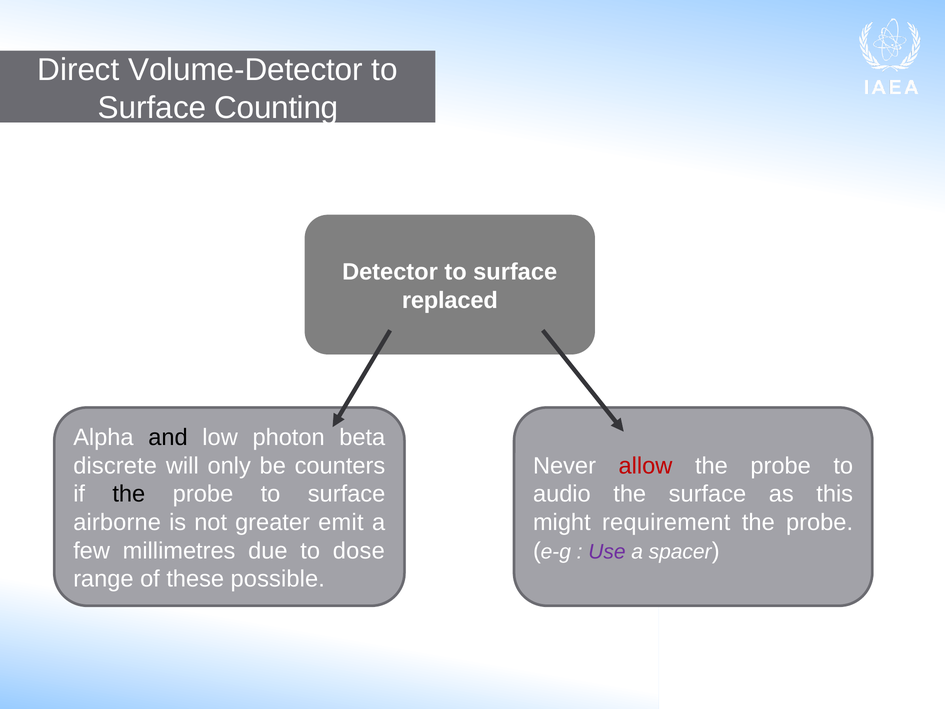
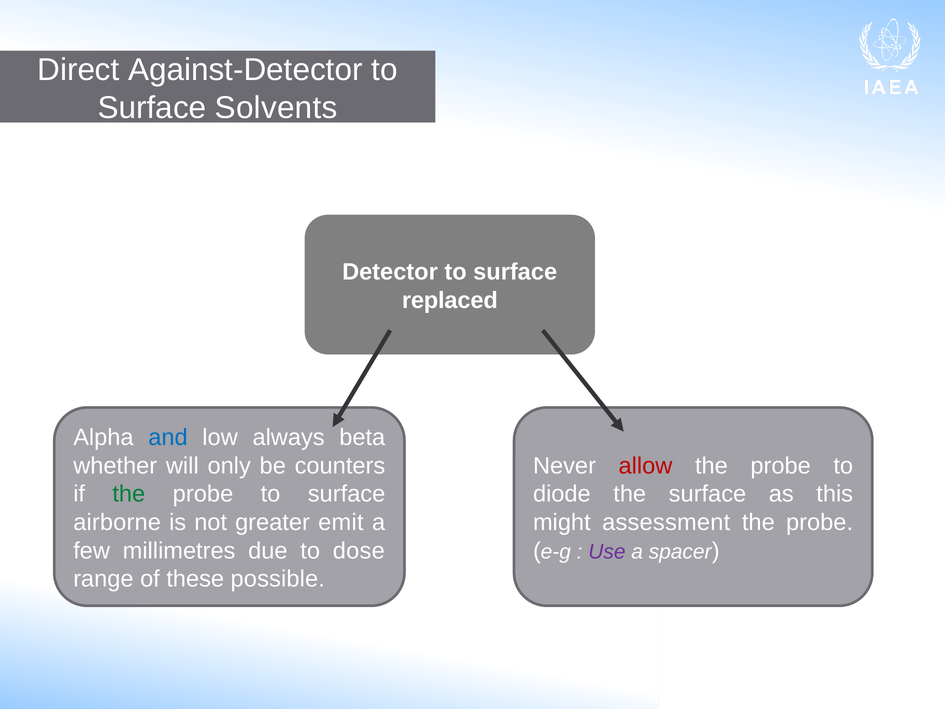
Volume-Detector: Volume-Detector -> Against-Detector (245, 70)
Counting: Counting -> Solvents (276, 108)
and colour: black -> blue (168, 437)
photon: photon -> always (289, 437)
discrete: discrete -> whether (115, 466)
the colour: black -> green (129, 494)
audio: audio -> diode (562, 494)
requirement: requirement -> assessment (666, 522)
